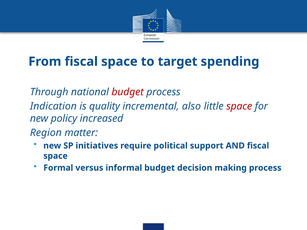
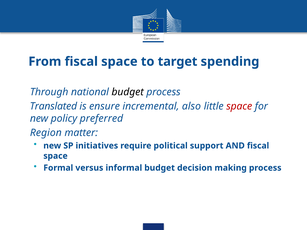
budget colour: red -> black (128, 92)
Indication: Indication -> Translated (53, 106)
quality: quality -> ensure (105, 106)
increased: increased -> preferred (101, 119)
